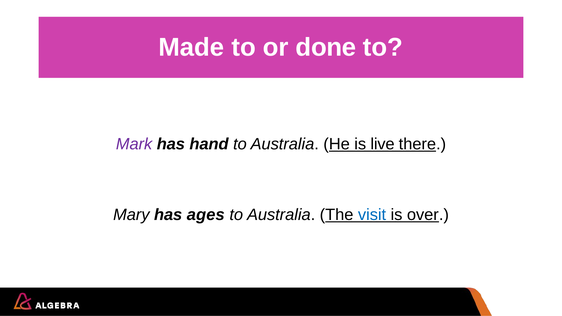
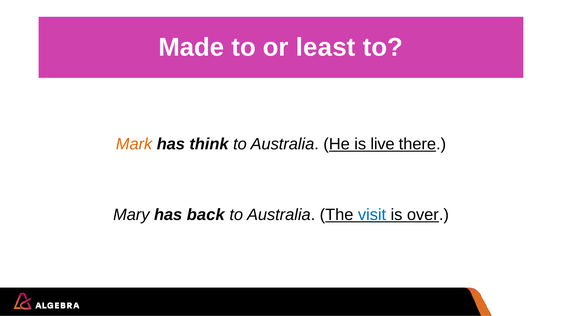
done: done -> least (326, 47)
Mark colour: purple -> orange (134, 144)
hand: hand -> think (209, 144)
ages: ages -> back (206, 215)
